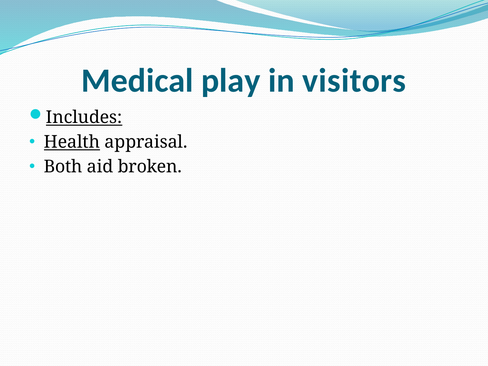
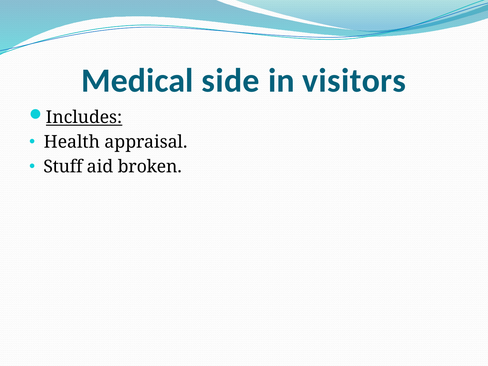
play: play -> side (231, 81)
Health underline: present -> none (72, 142)
Both: Both -> Stuff (63, 167)
